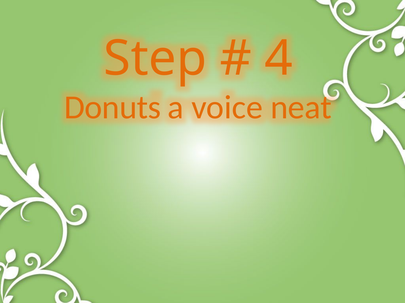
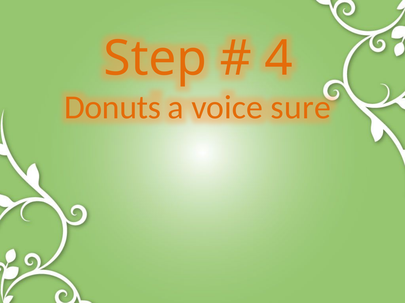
neat: neat -> sure (301, 108)
